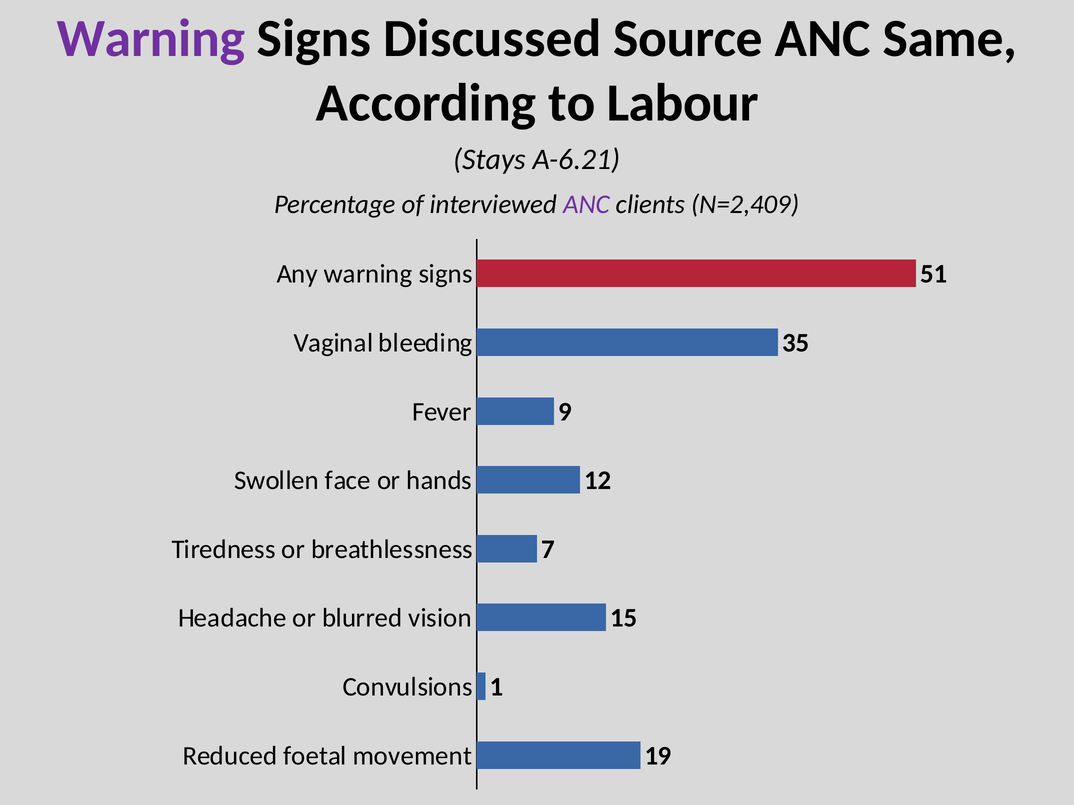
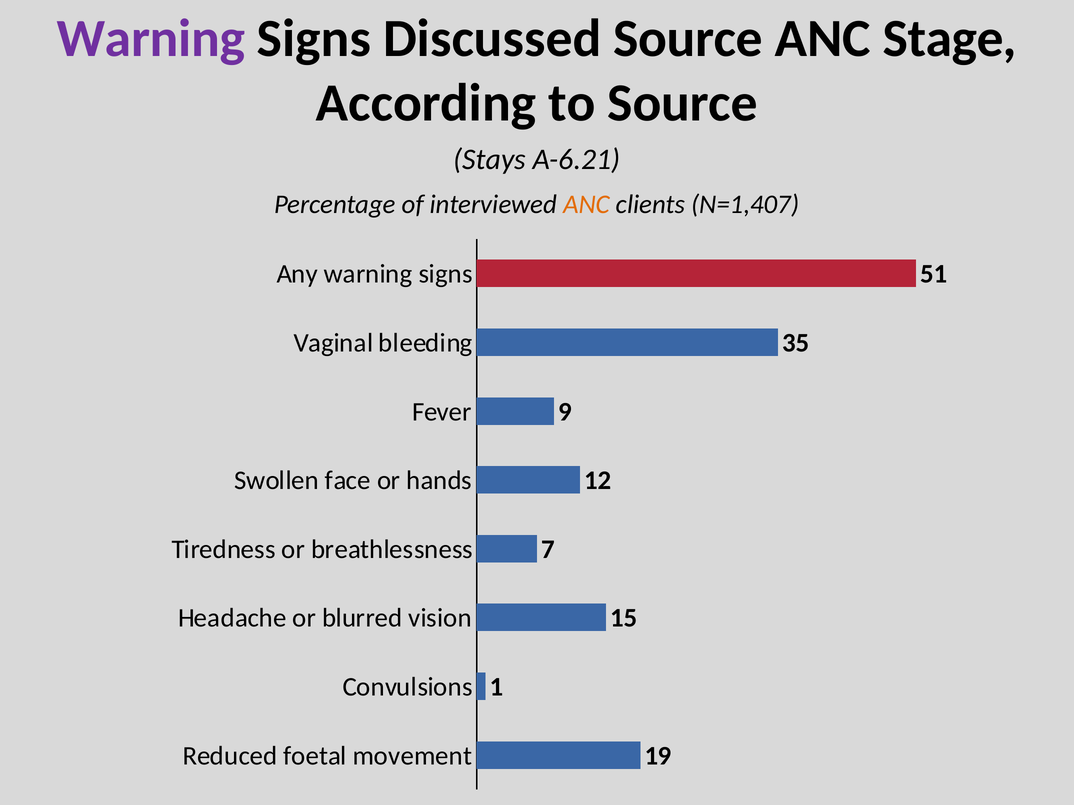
Same: Same -> Stage (950, 39)
to Labour: Labour -> Source (683, 103)
ANC colour: purple -> orange (587, 205)
N=2,409: N=2,409 -> N=1,407 (745, 205)
